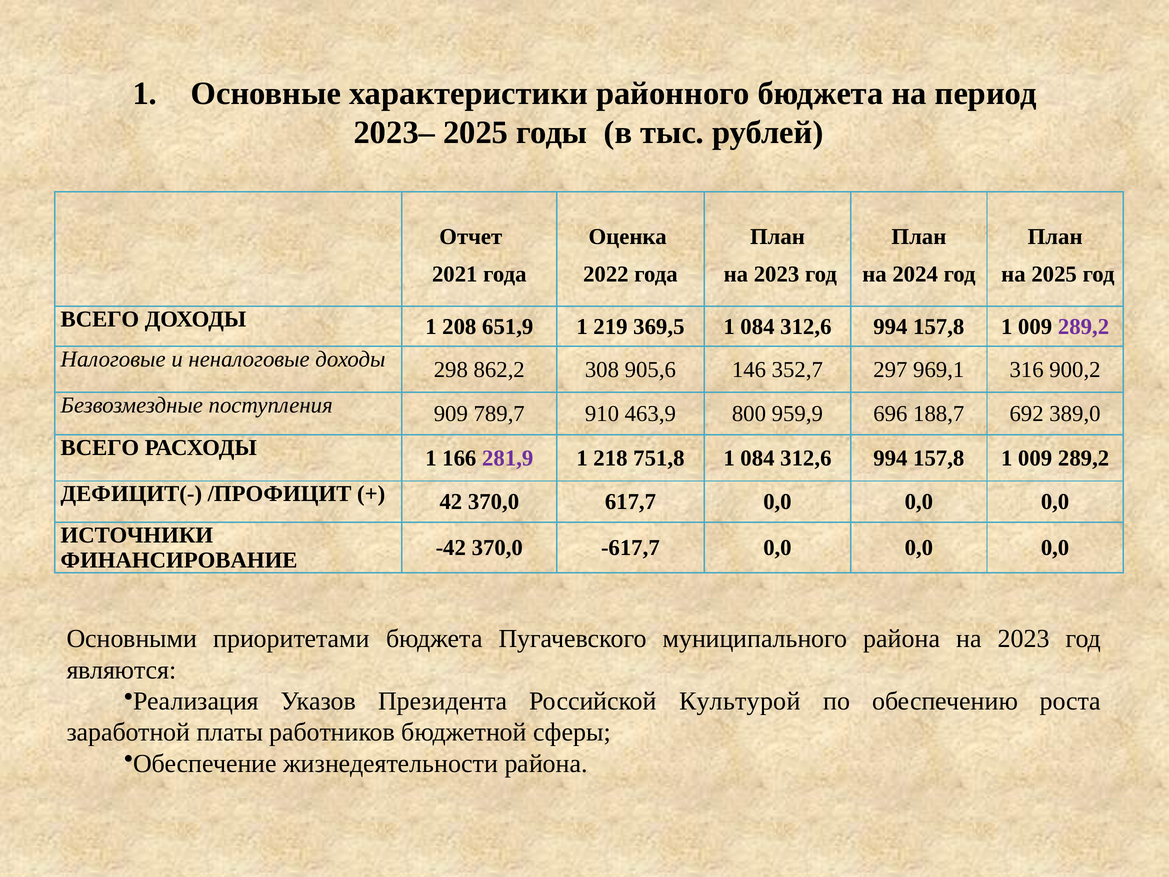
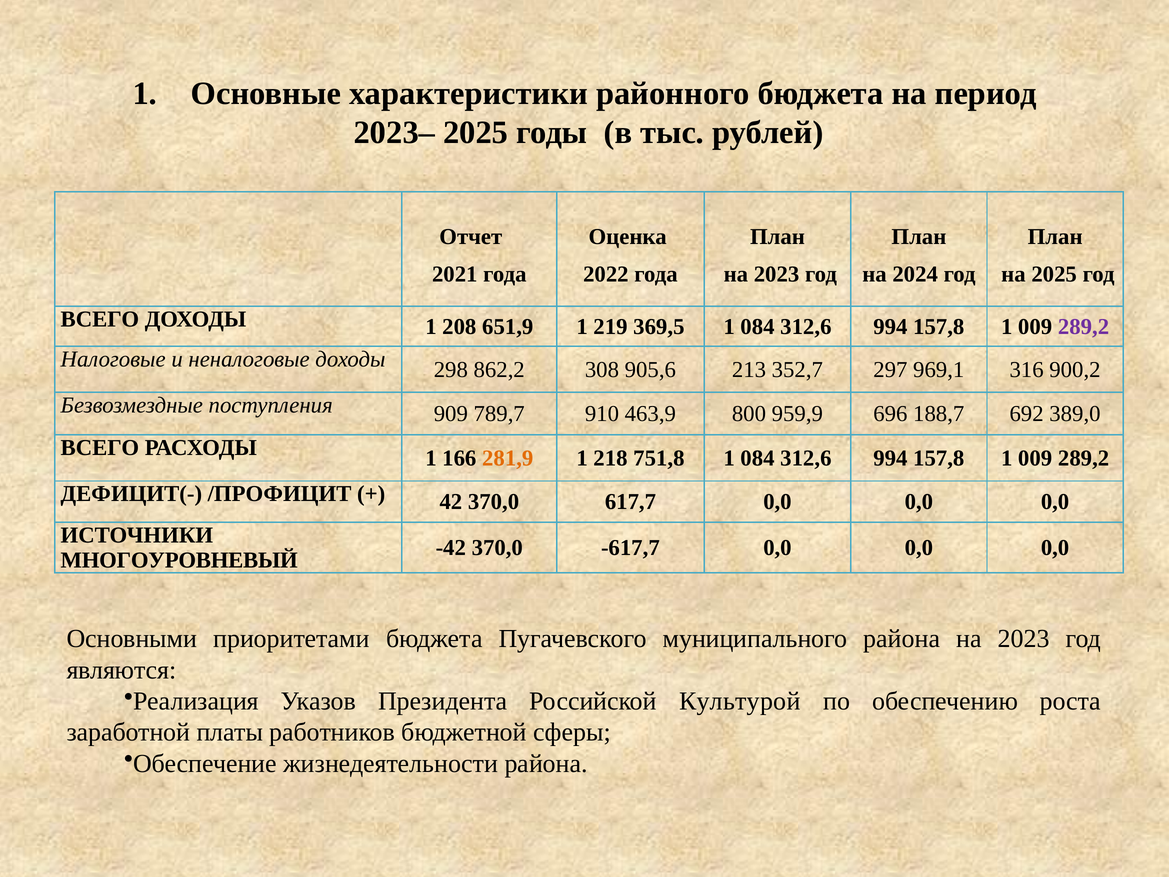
146: 146 -> 213 (749, 369)
281,9 colour: purple -> orange (508, 458)
ФИНАНСИРОВАНИЕ: ФИНАНСИРОВАНИЕ -> МНОГОУРОВНЕВЫЙ (179, 560)
